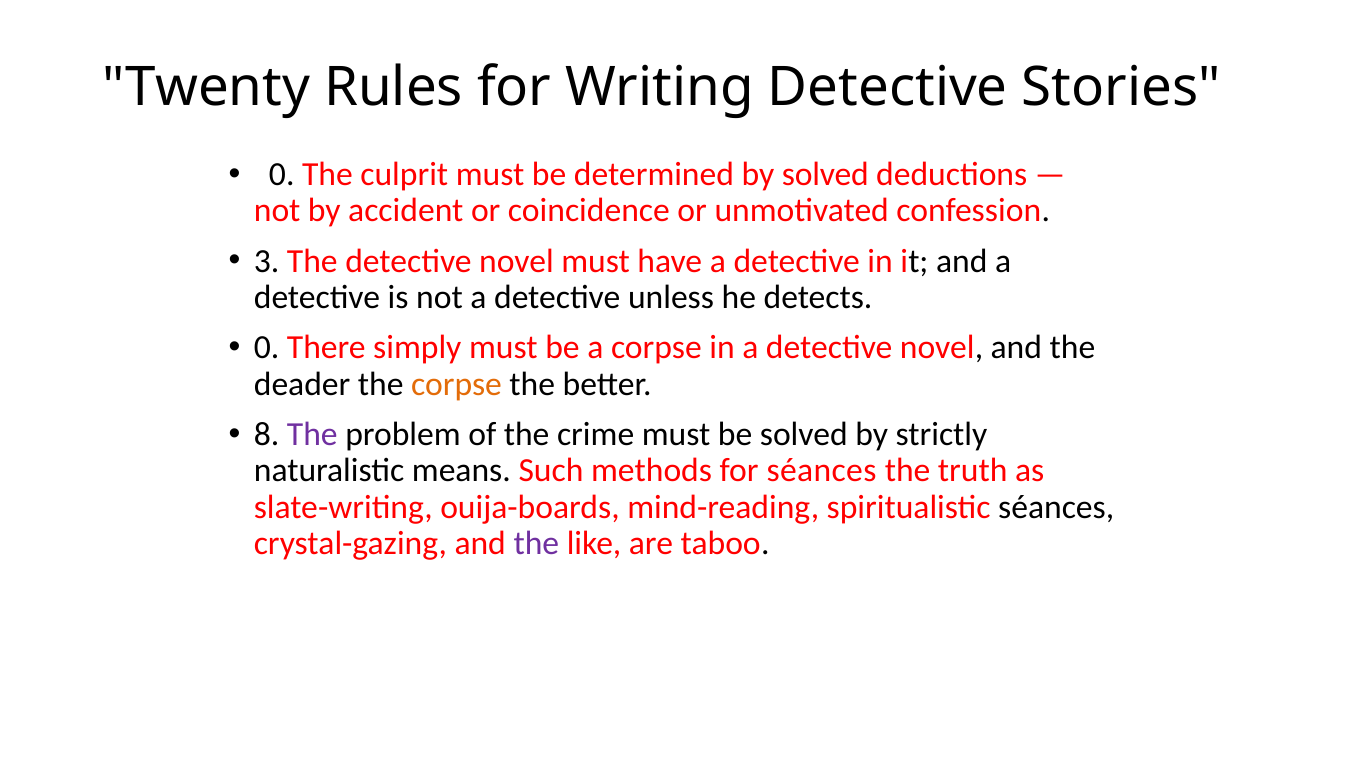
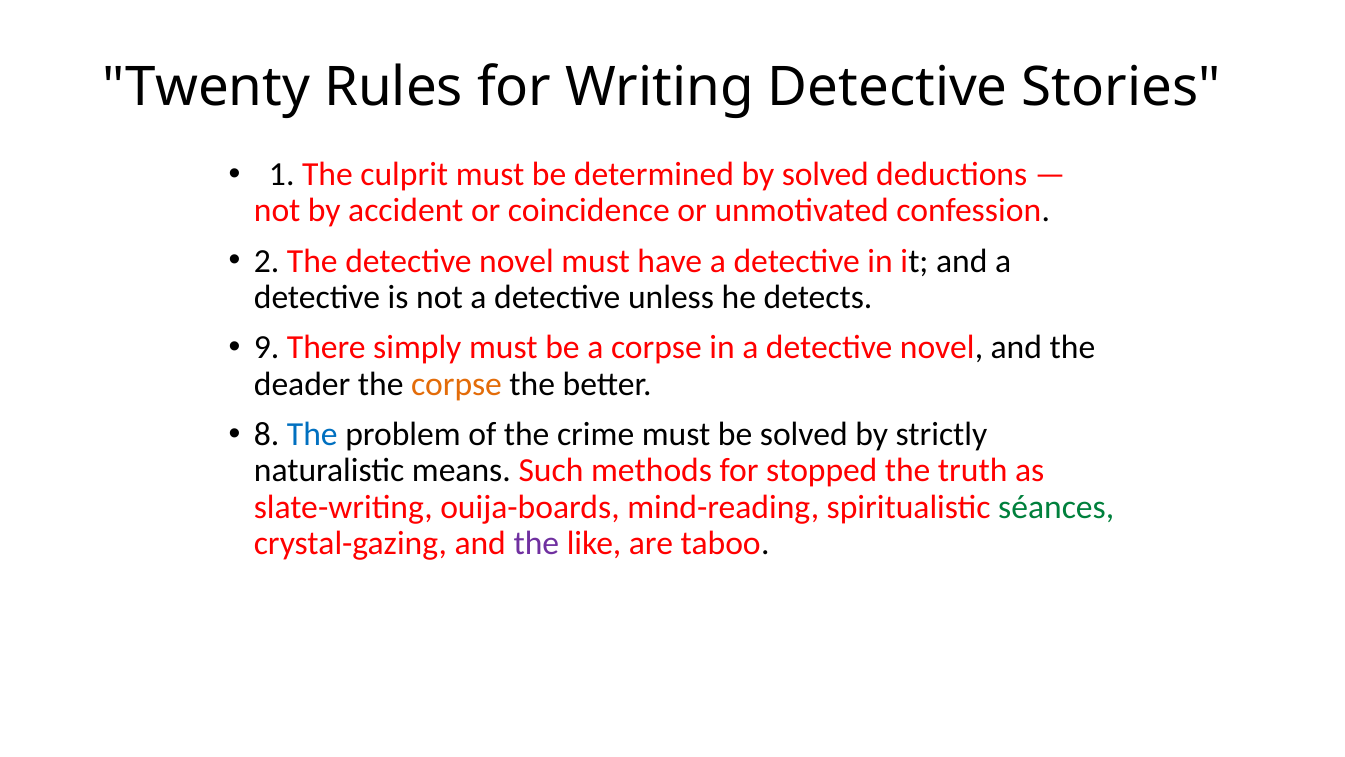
0: 0 -> 1 (282, 174)
3: 3 -> 2 (267, 261)
0: 0 -> 9 (267, 348)
The colour: purple -> blue (312, 434)
for séances: séances -> stopped (822, 470)
séances colour: black -> green (1056, 507)
